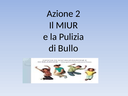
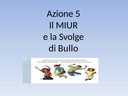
2: 2 -> 5 (78, 14)
Pulizia: Pulizia -> Svolge (71, 37)
